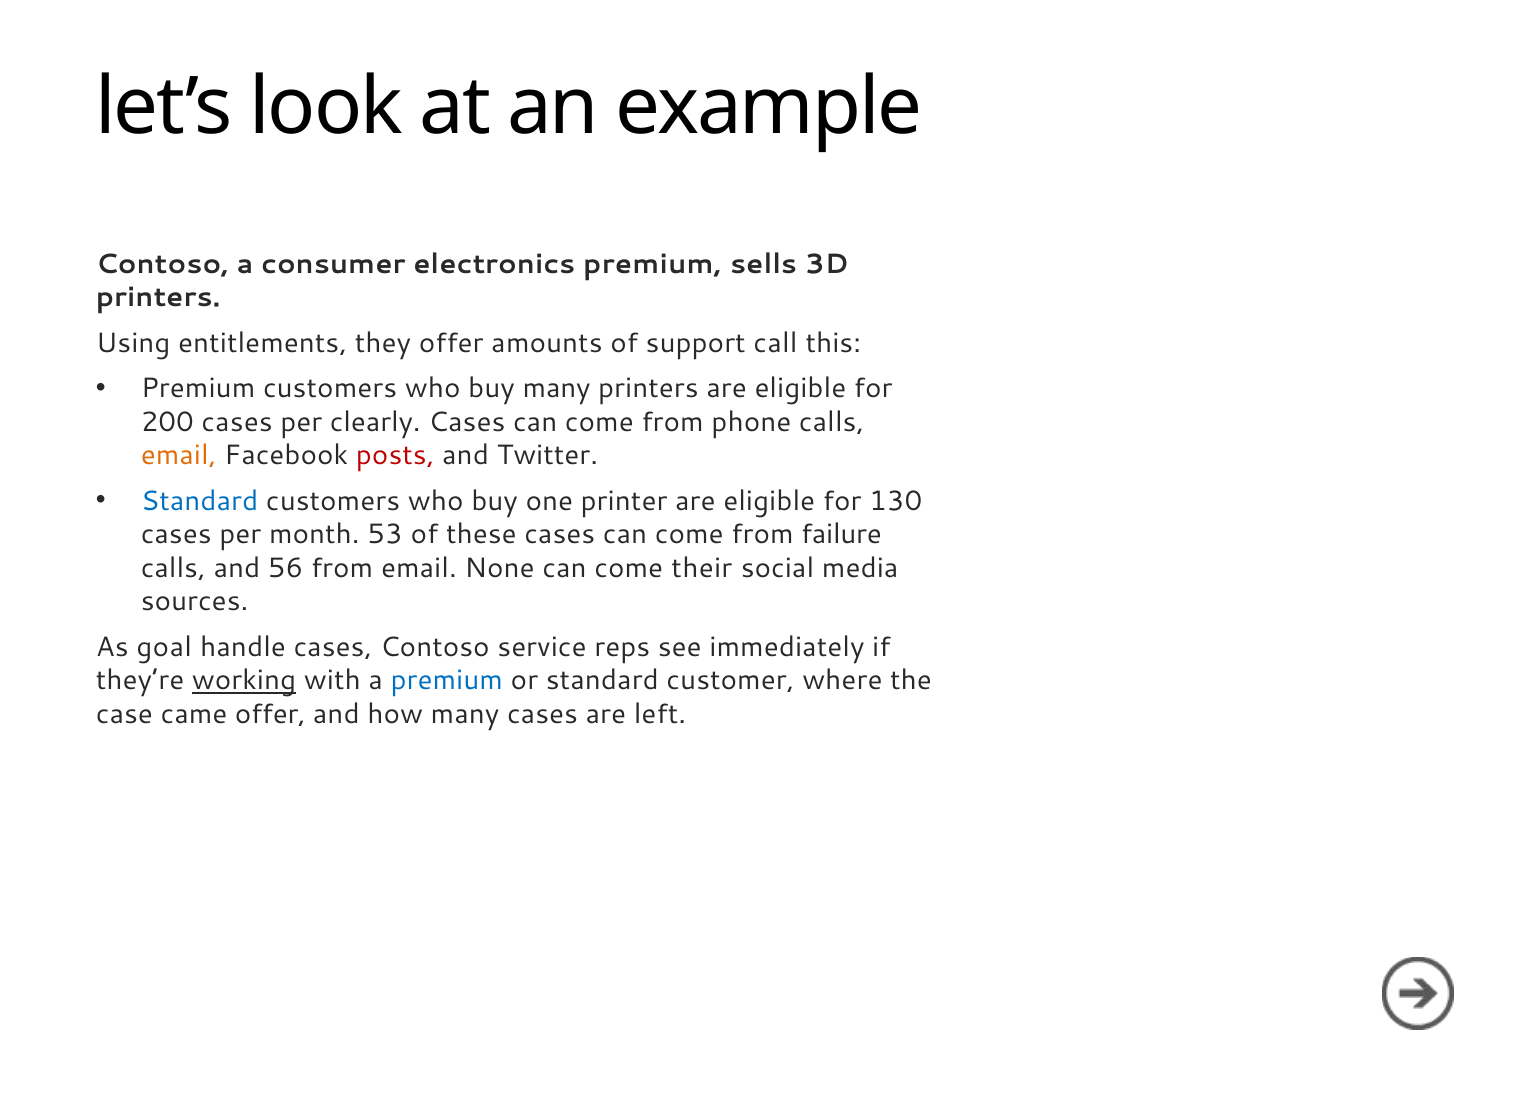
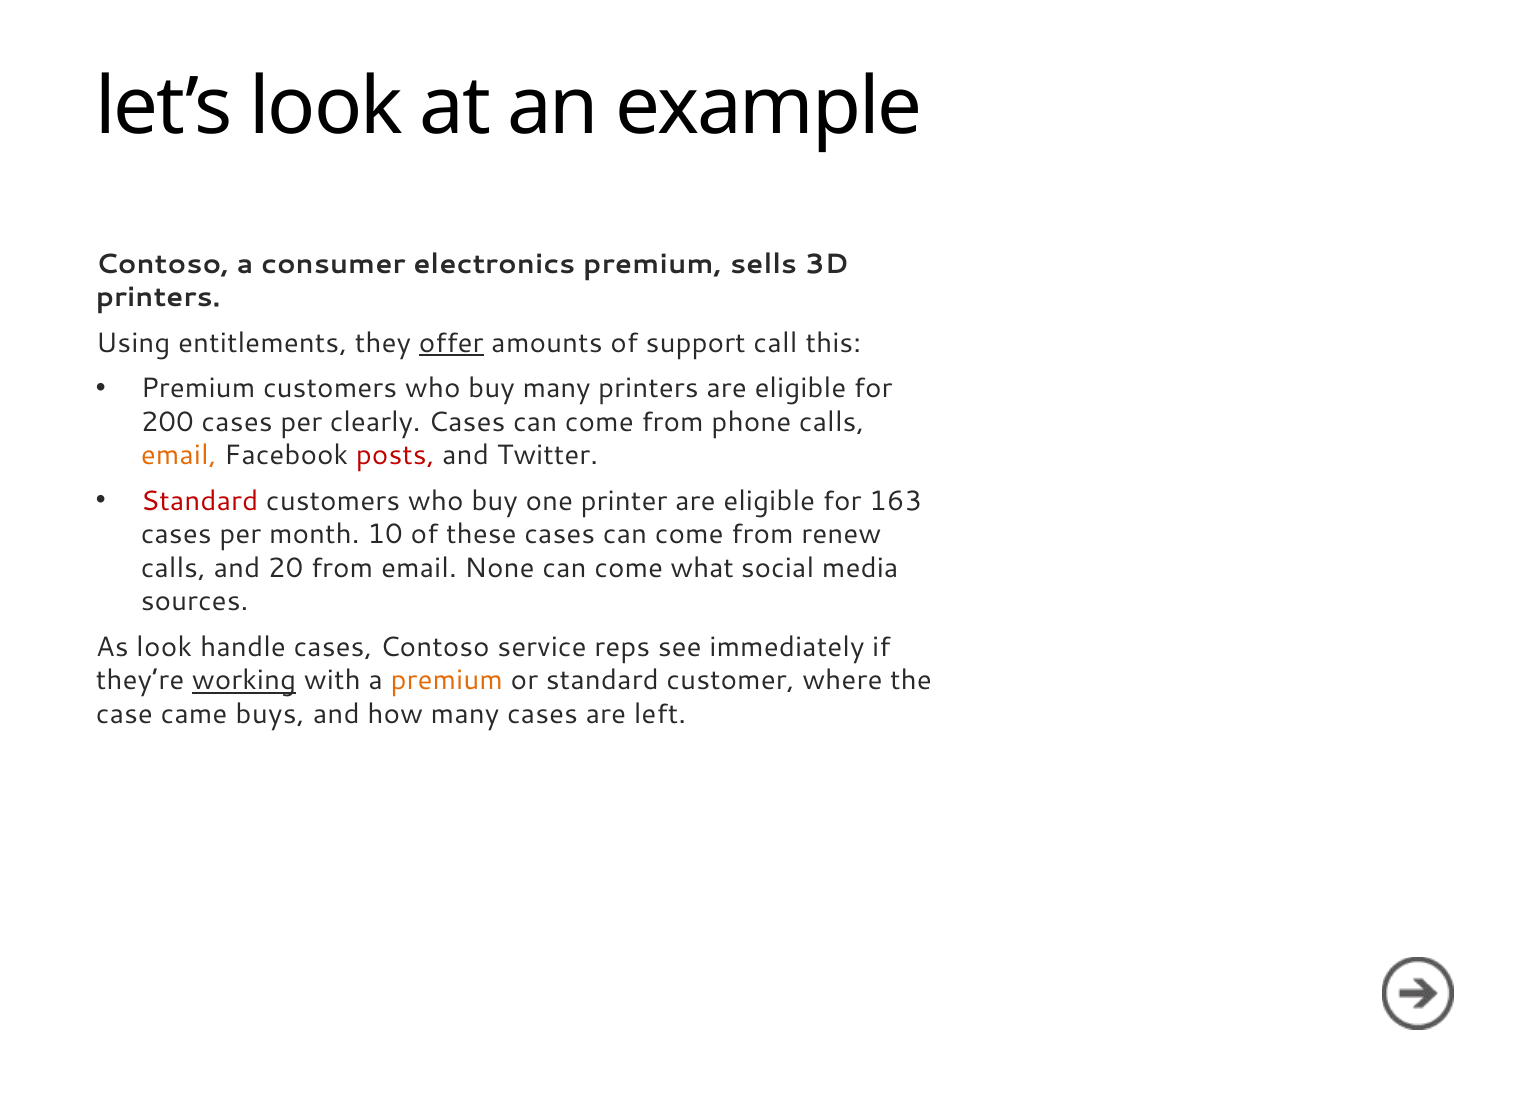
offer underline: none -> present (451, 343)
Standard colour: blue -> red (200, 501)
130: 130 -> 163 (896, 501)
53: 53 -> 10 (385, 534)
failure: failure -> renew (841, 534)
56: 56 -> 20 (286, 568)
their: their -> what (702, 568)
As goal: goal -> look (164, 647)
premium colour: blue -> orange (447, 680)
came offer: offer -> buys (270, 714)
